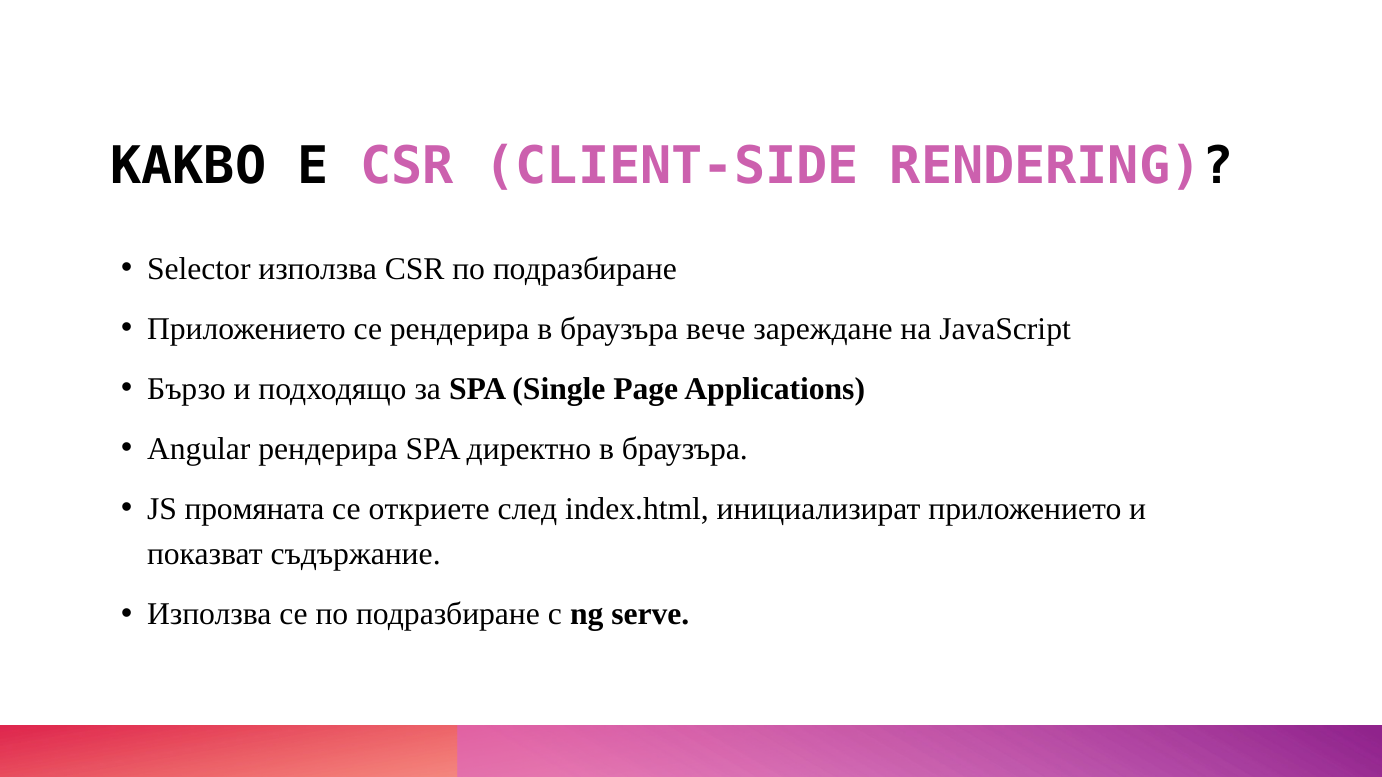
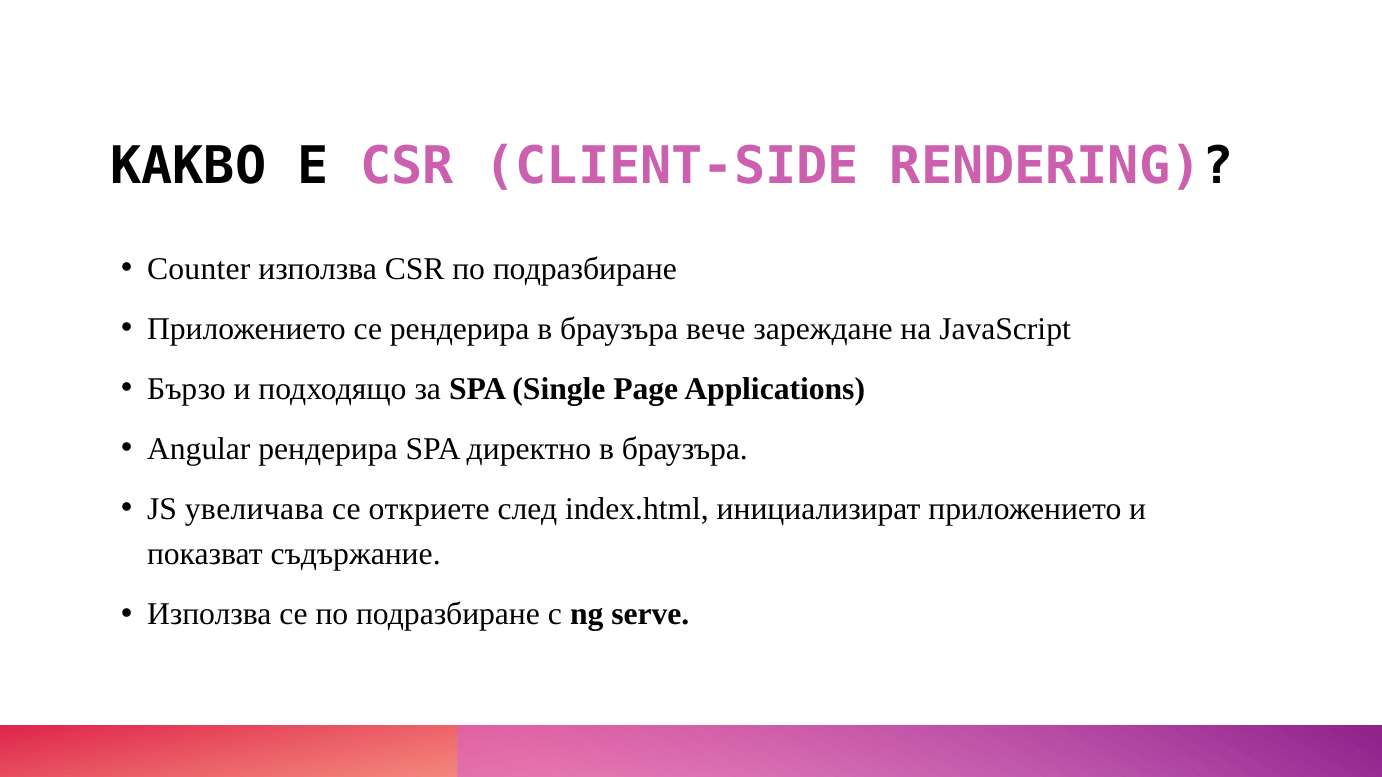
Selector: Selector -> Counter (199, 269)
промяната: промяната -> увеличава (254, 509)
